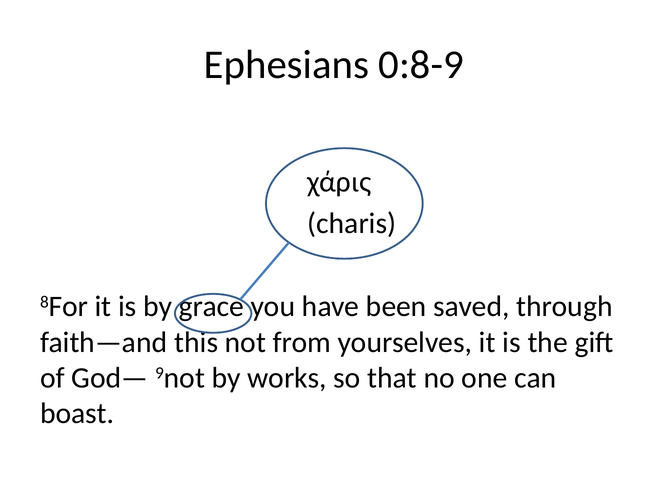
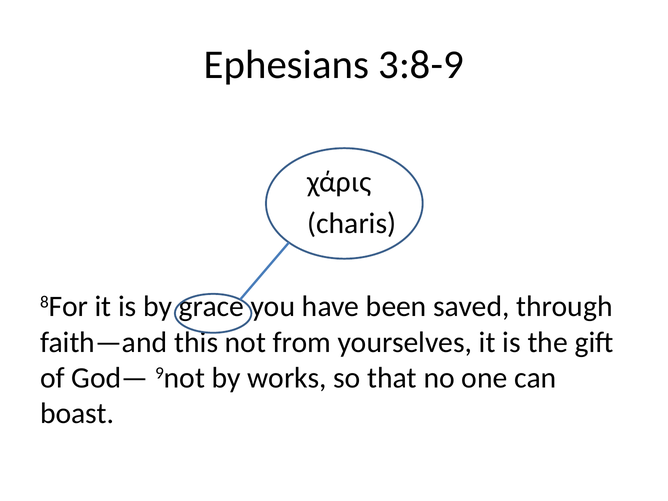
0:8-9: 0:8-9 -> 3:8-9 (421, 65)
